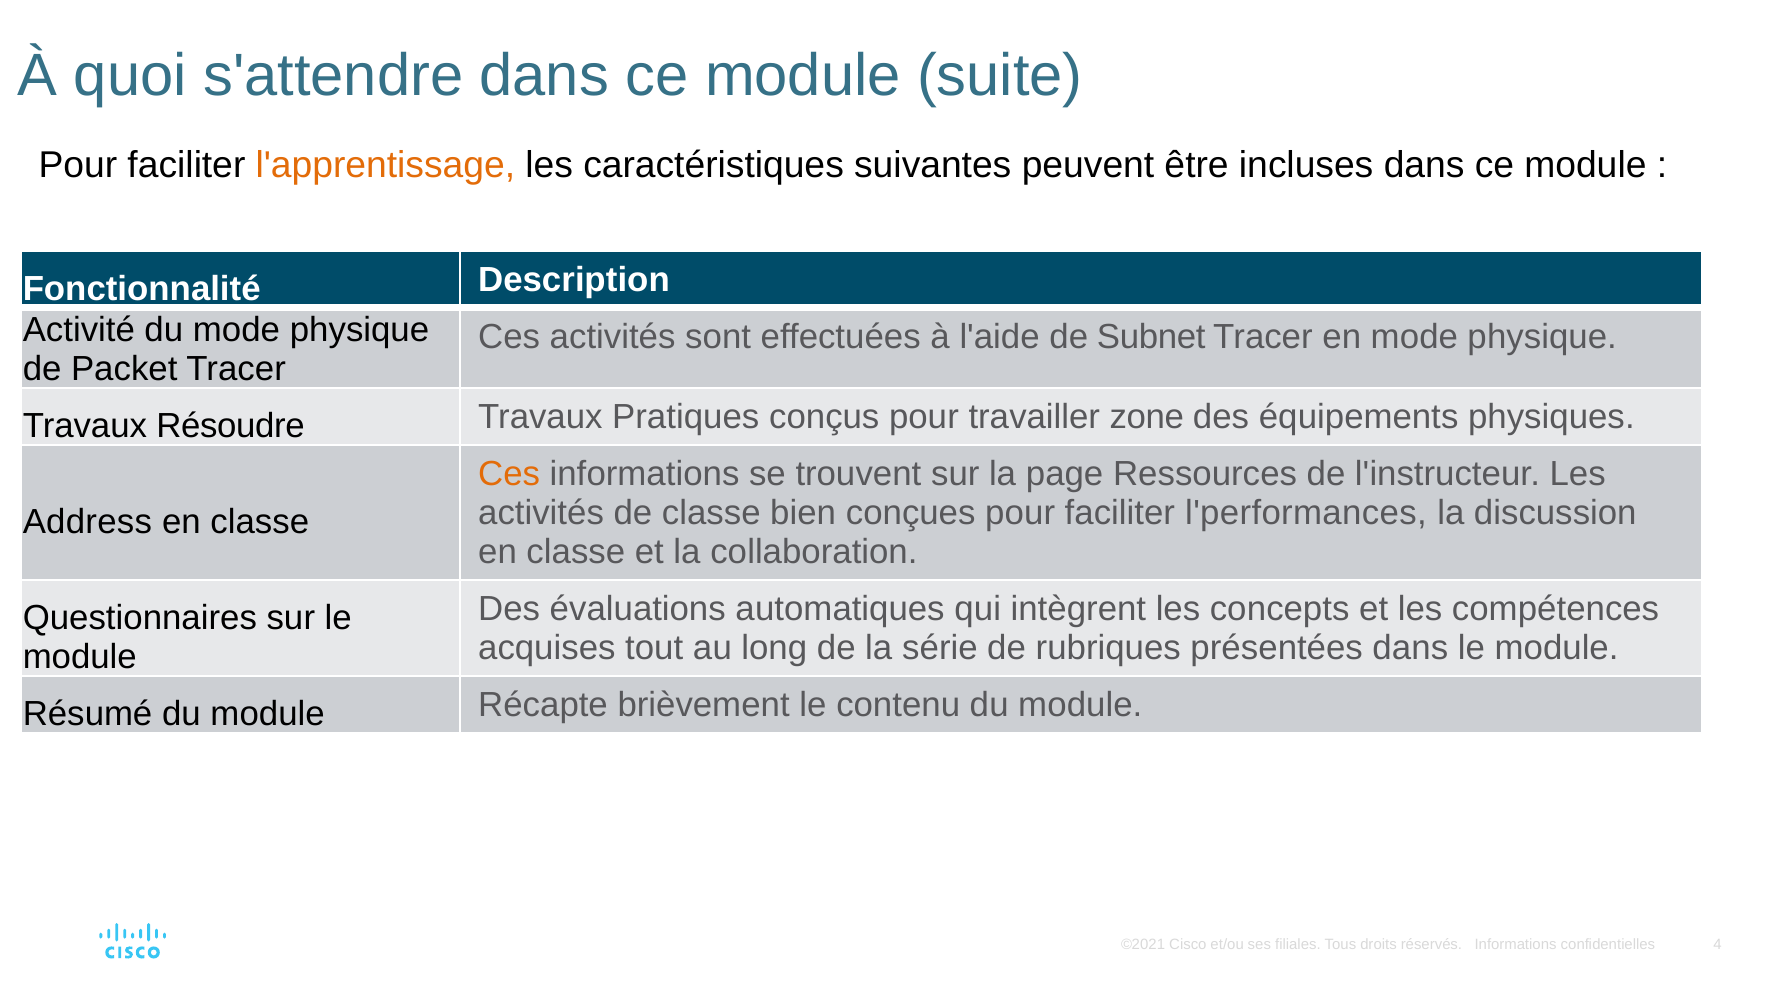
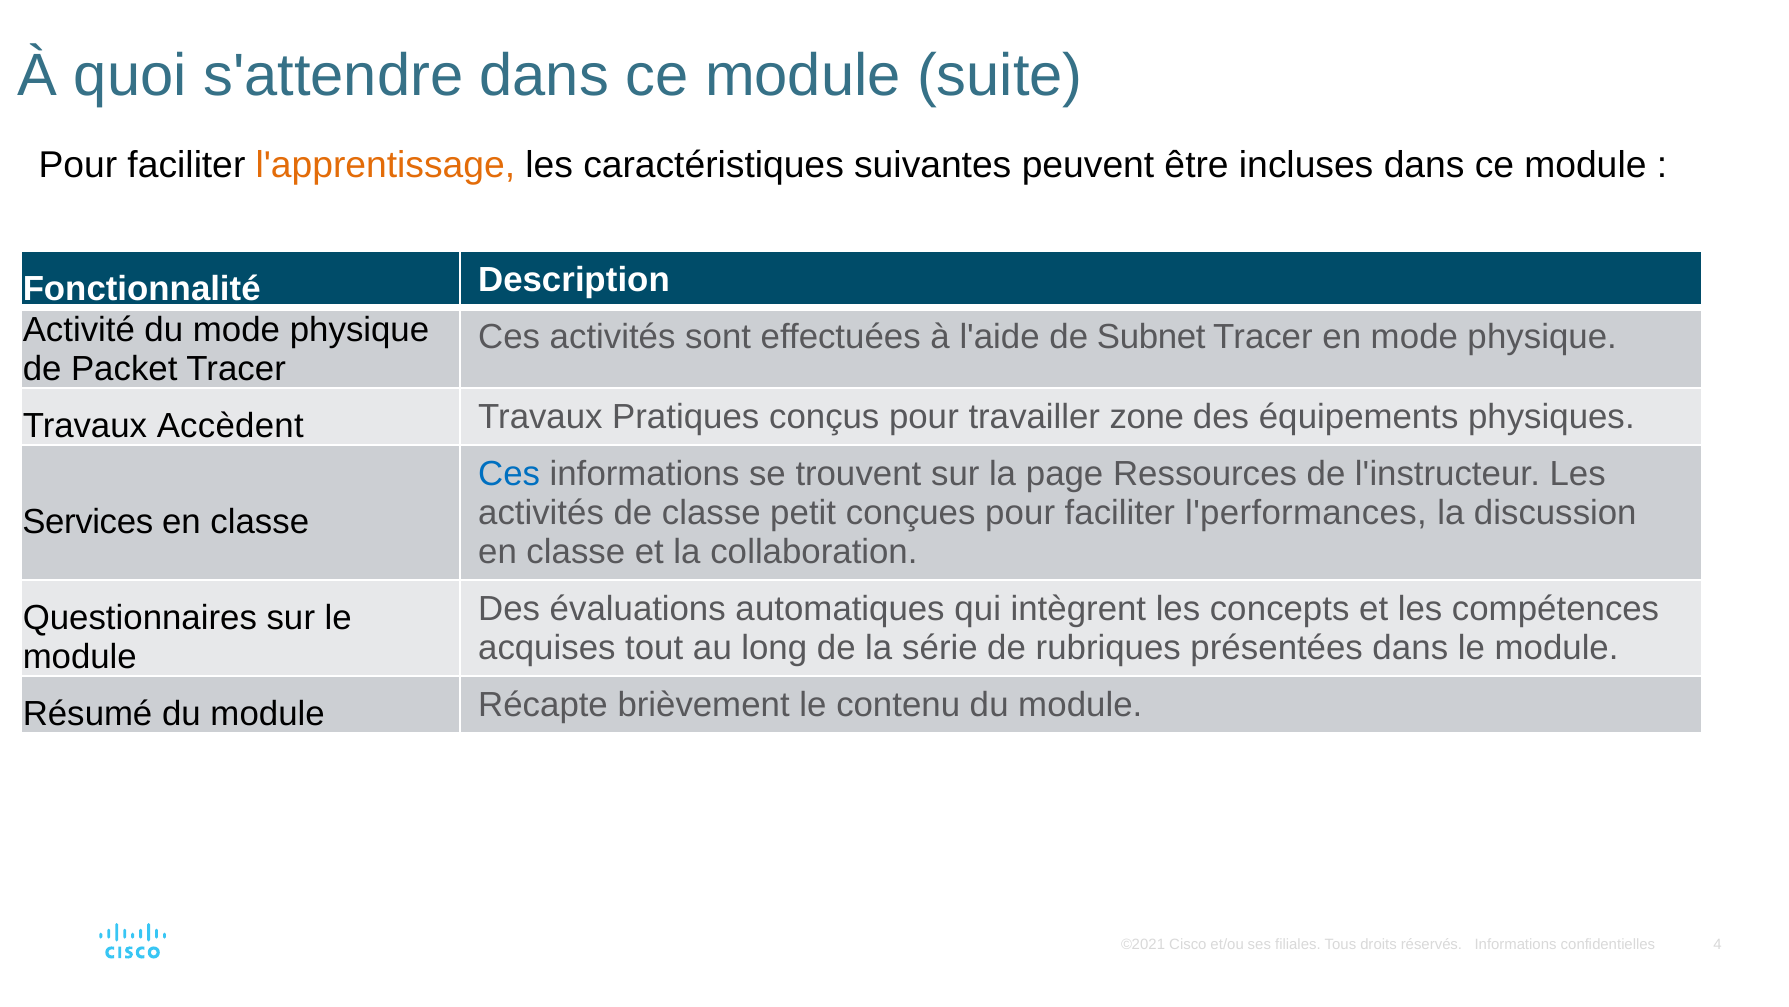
Résoudre: Résoudre -> Accèdent (230, 426)
Ces colour: orange -> blue (509, 474)
bien: bien -> petit (803, 513)
Address: Address -> Services (88, 522)
